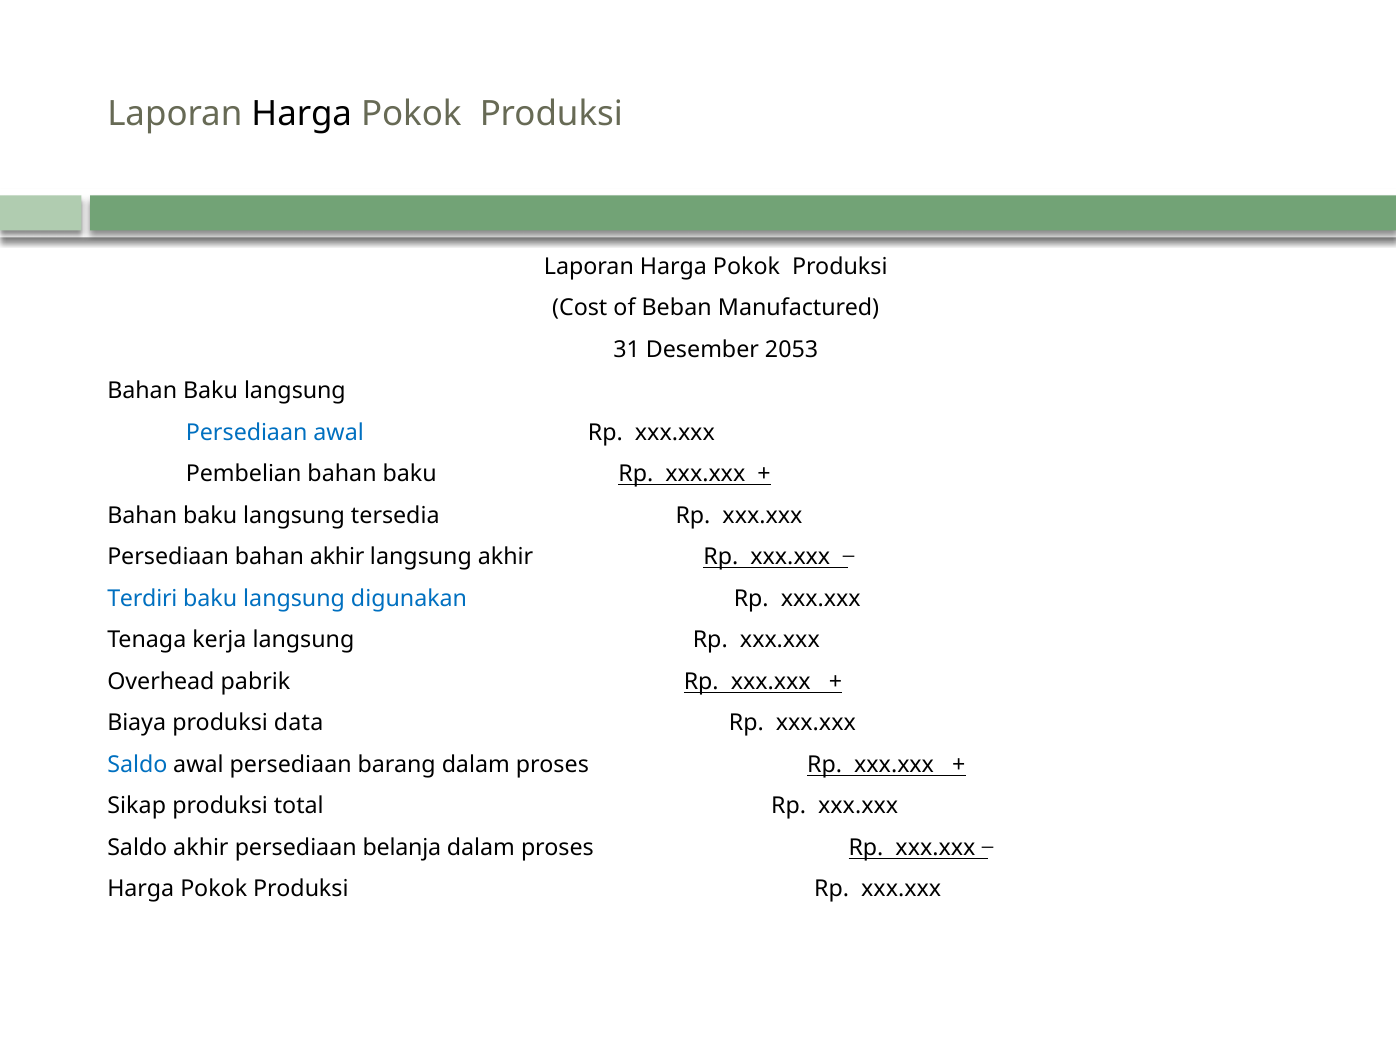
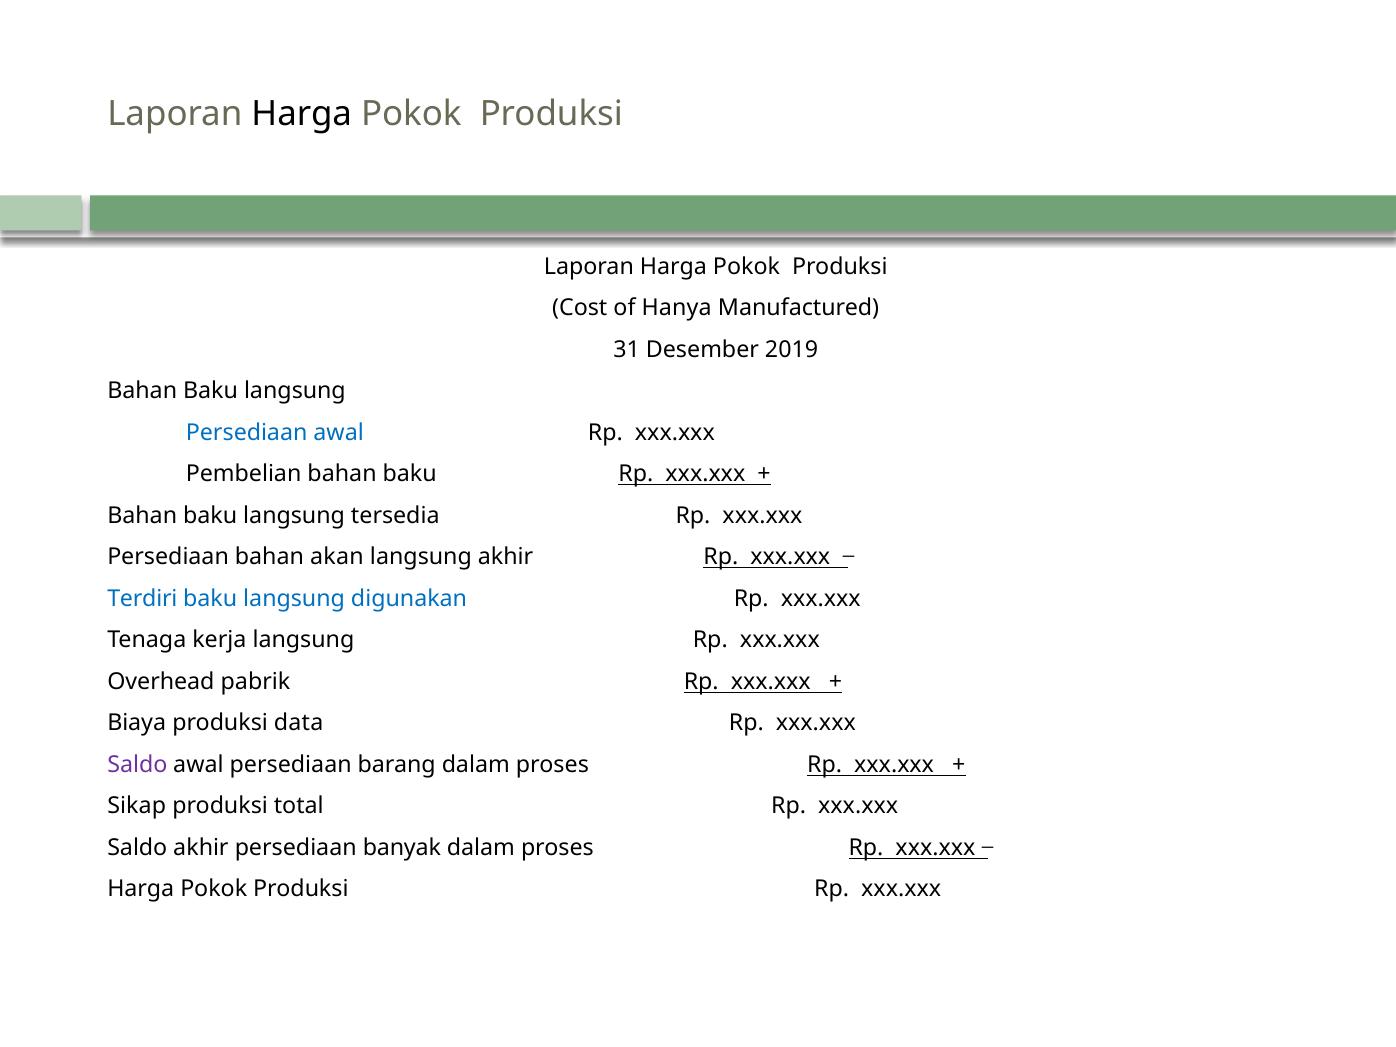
Beban: Beban -> Hanya (677, 308)
2053: 2053 -> 2019 (792, 350)
bahan akhir: akhir -> akan (337, 557)
Saldo colour: blue -> purple (137, 765)
belanja: belanja -> banyak (402, 848)
